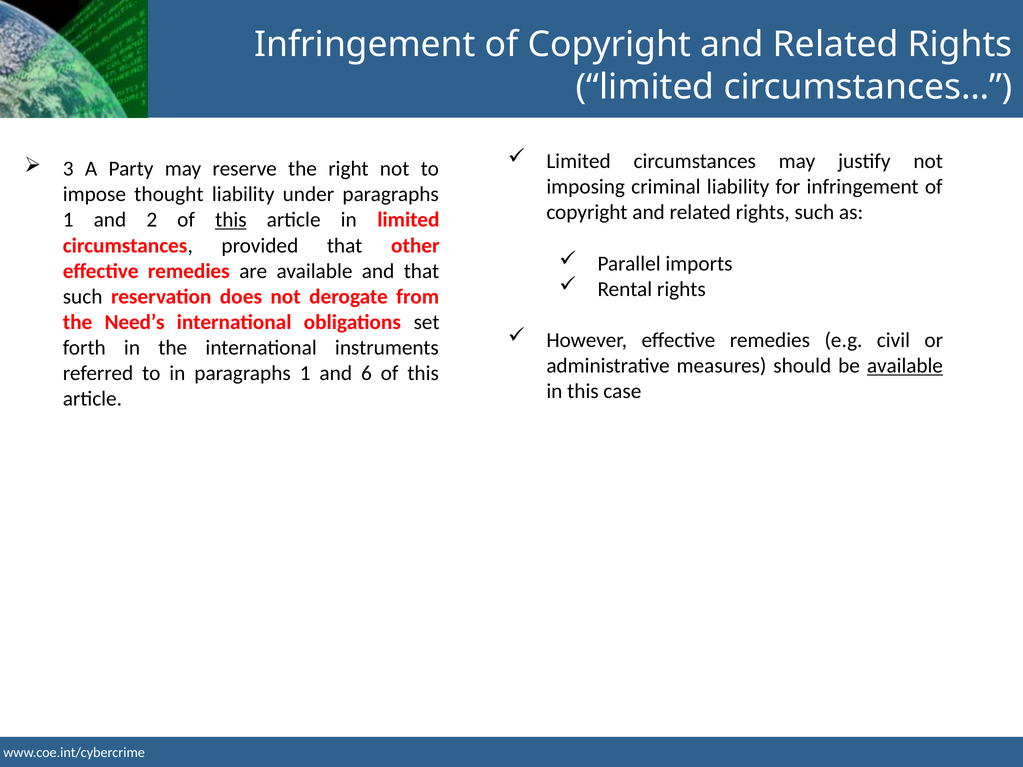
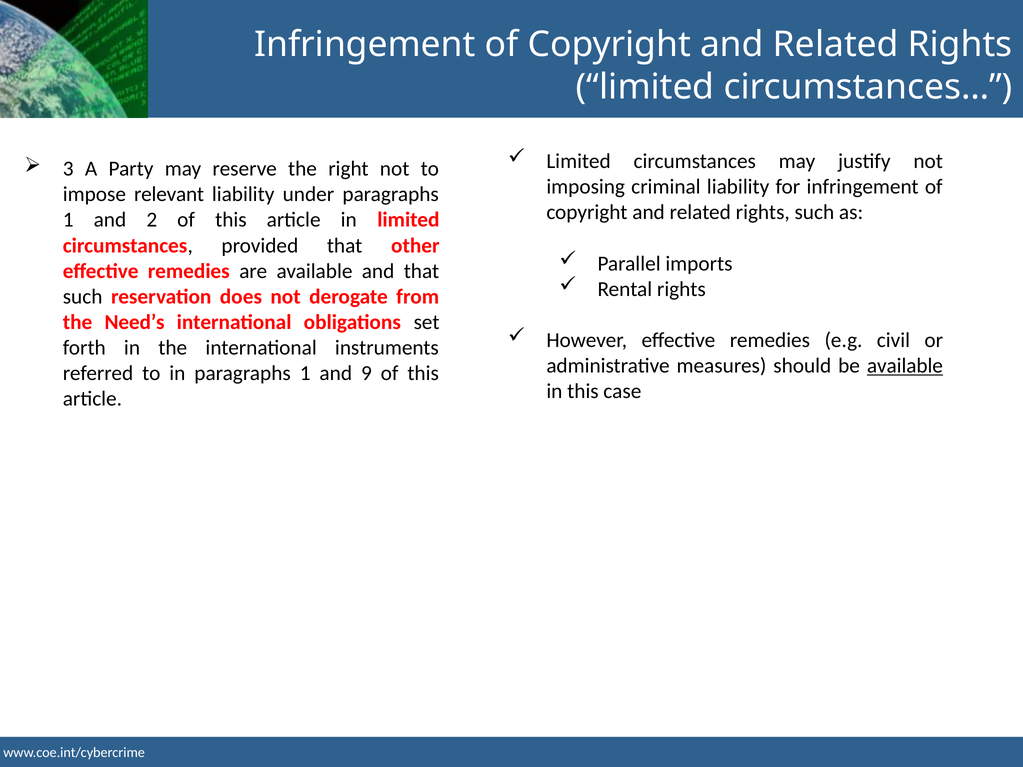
thought: thought -> relevant (169, 194)
this underline: present -> none (231, 220)
6: 6 -> 9 (366, 373)
